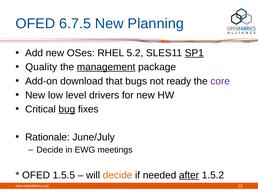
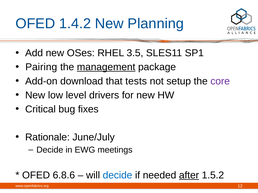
6.7.5: 6.7.5 -> 1.4.2 (75, 24)
5.2: 5.2 -> 3.5 (135, 53)
SP1 underline: present -> none (194, 53)
Quality: Quality -> Pairing (41, 67)
bugs: bugs -> tests (136, 81)
ready: ready -> setup (179, 81)
bug underline: present -> none (67, 109)
1.5.5: 1.5.5 -> 6.8.6 (64, 176)
decide colour: orange -> blue (118, 176)
